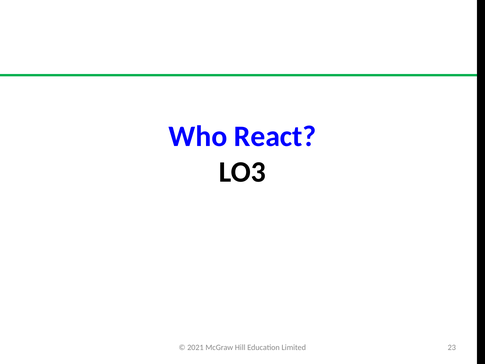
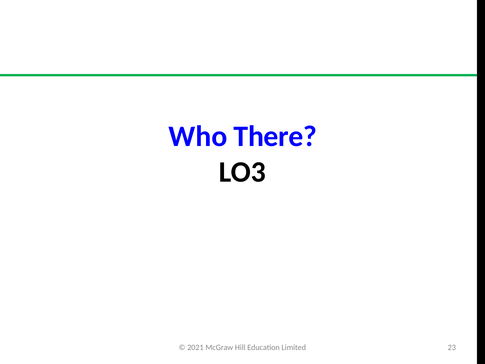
React: React -> There (275, 136)
